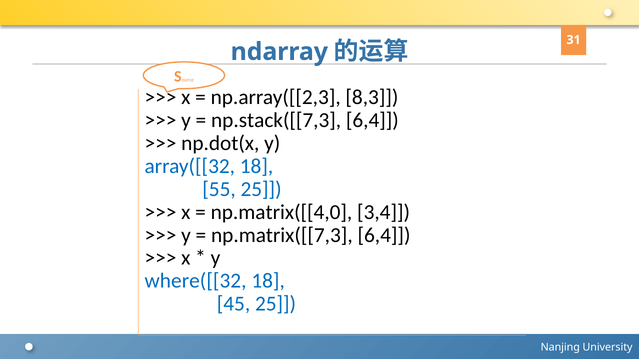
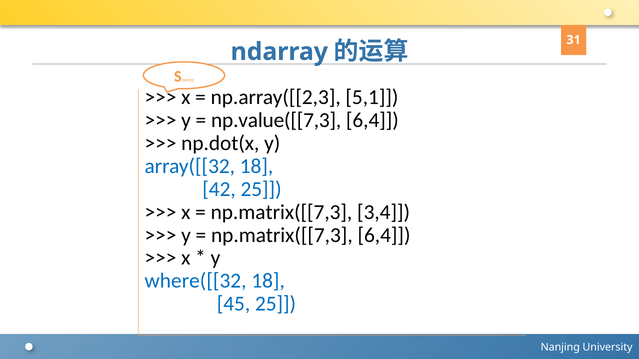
8,3: 8,3 -> 5,1 (372, 97)
np.stack([[7,3: np.stack([[7,3 -> np.value([[7,3 (276, 120)
55: 55 -> 42 (219, 189)
np.matrix([[4,0: np.matrix([[4,0 -> np.matrix([[7,3 (281, 212)
